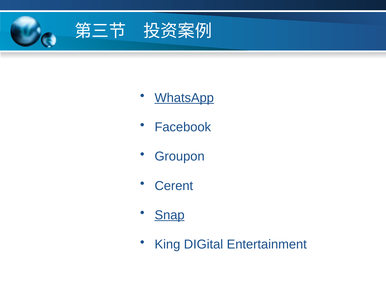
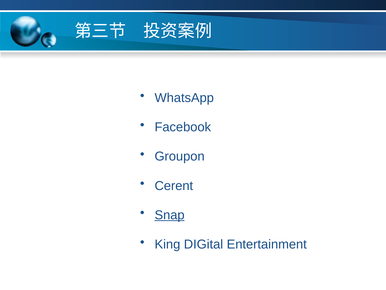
WhatsApp underline: present -> none (184, 98)
